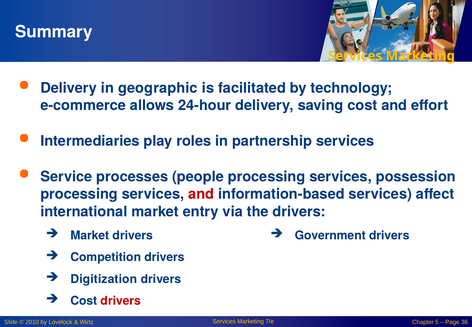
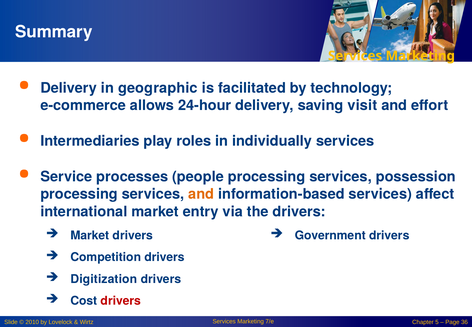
saving cost: cost -> visit (362, 105)
partnership: partnership -> individually (272, 141)
and colour: red -> orange (201, 194)
